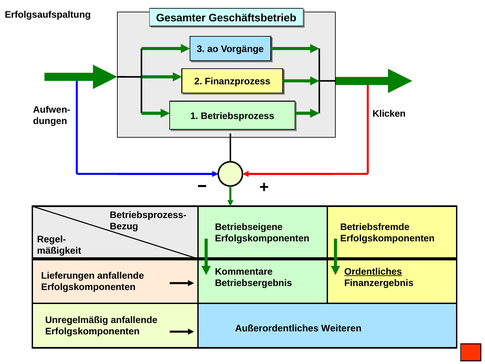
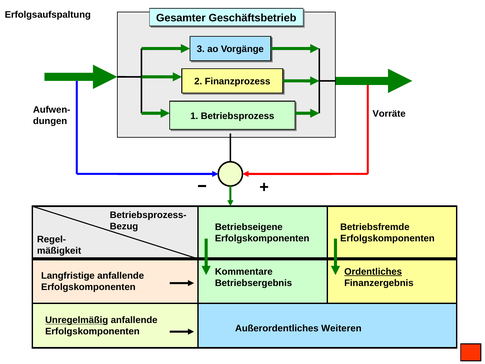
Klicken: Klicken -> Vorräte (389, 114)
Lieferungen: Lieferungen -> Langfristige (68, 275)
Unregelmäßig underline: none -> present (77, 320)
